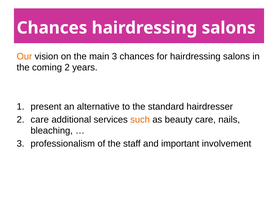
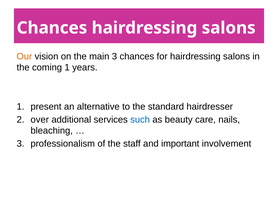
coming 2: 2 -> 1 (67, 67)
care: care -> over (40, 119)
such colour: orange -> blue (140, 119)
